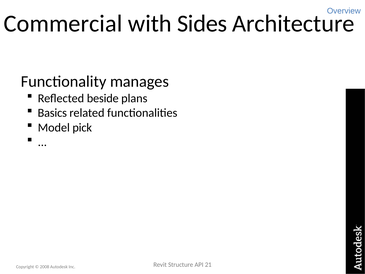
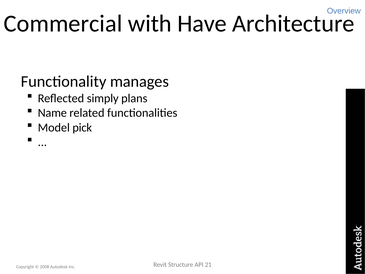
Sides: Sides -> Have (202, 24)
beside: beside -> simply (103, 98)
Basics: Basics -> Name (52, 113)
